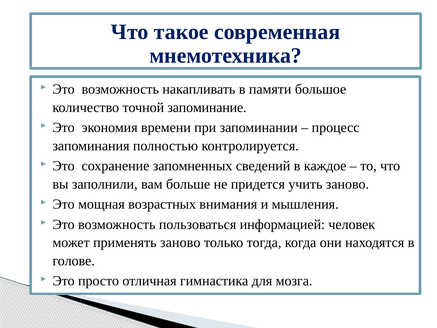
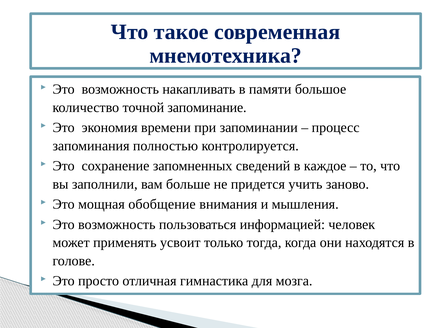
возрастных: возрастных -> обобщение (162, 204)
применять заново: заново -> усвоит (180, 242)
